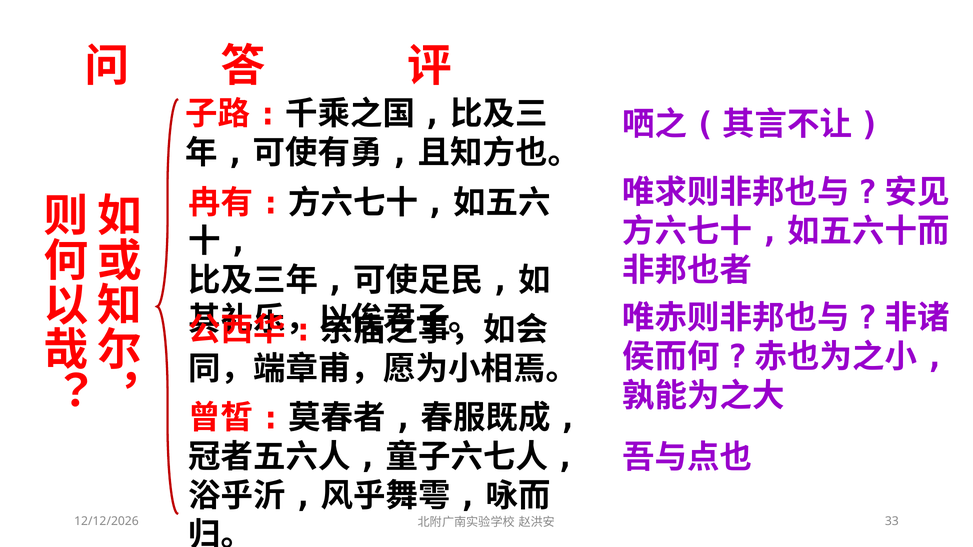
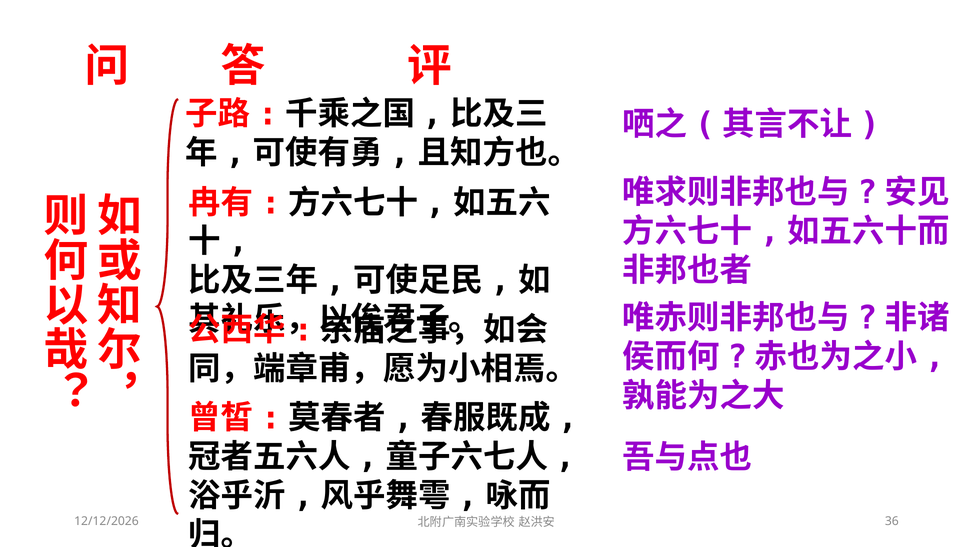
33: 33 -> 36 (892, 522)
